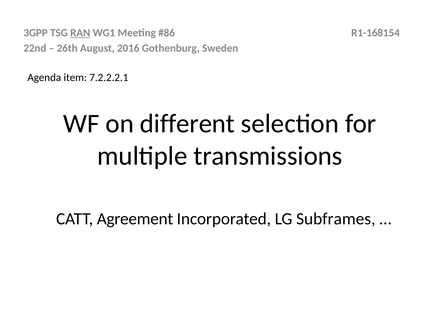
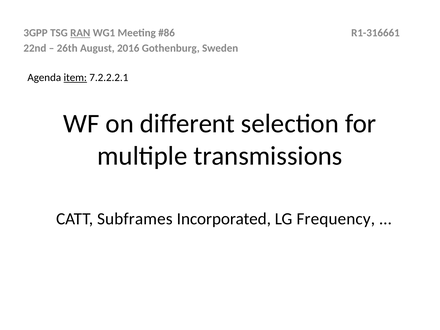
R1-168154: R1-168154 -> R1-316661 (375, 33)
item underline: none -> present (75, 77)
Agreement: Agreement -> Subframes (135, 219)
Subframes: Subframes -> Frequency (336, 219)
